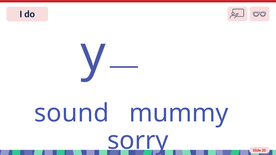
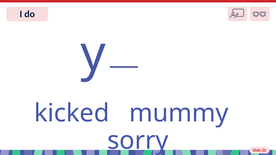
sound: sound -> kicked (72, 113)
